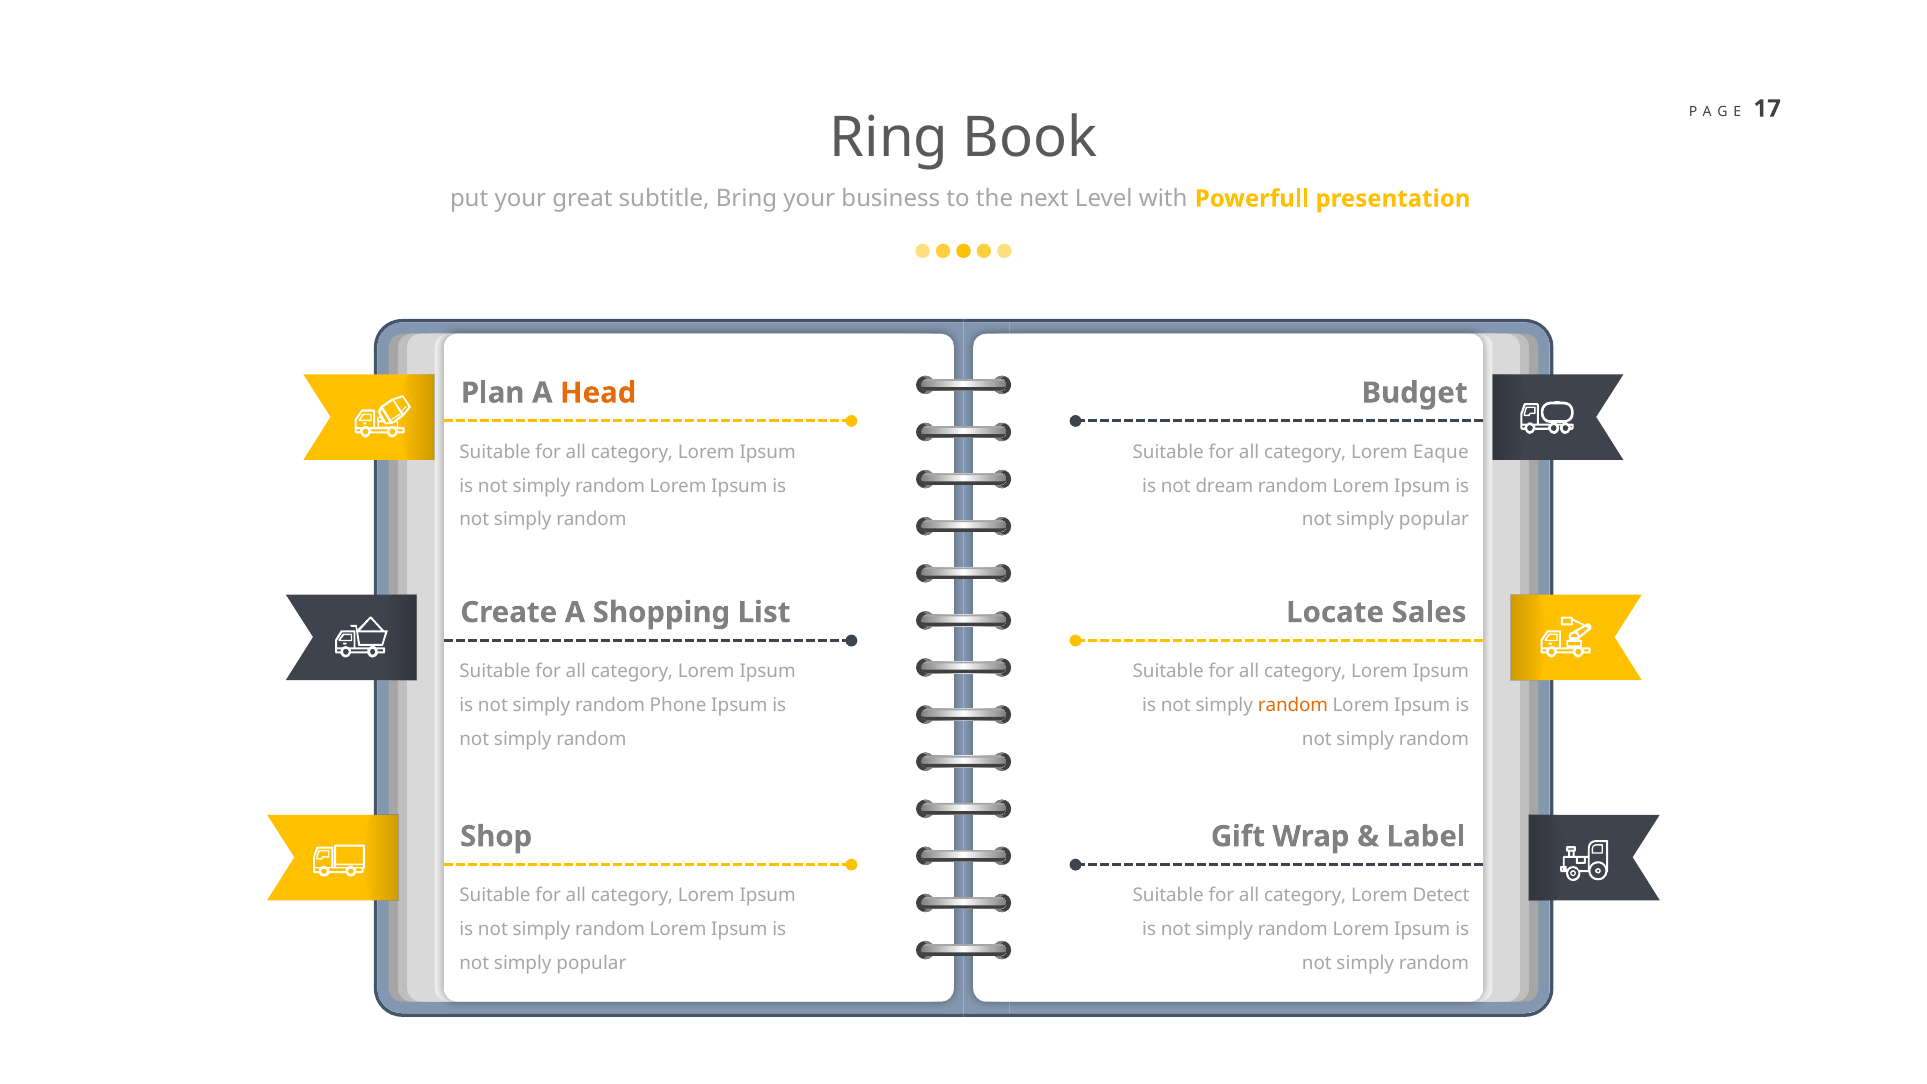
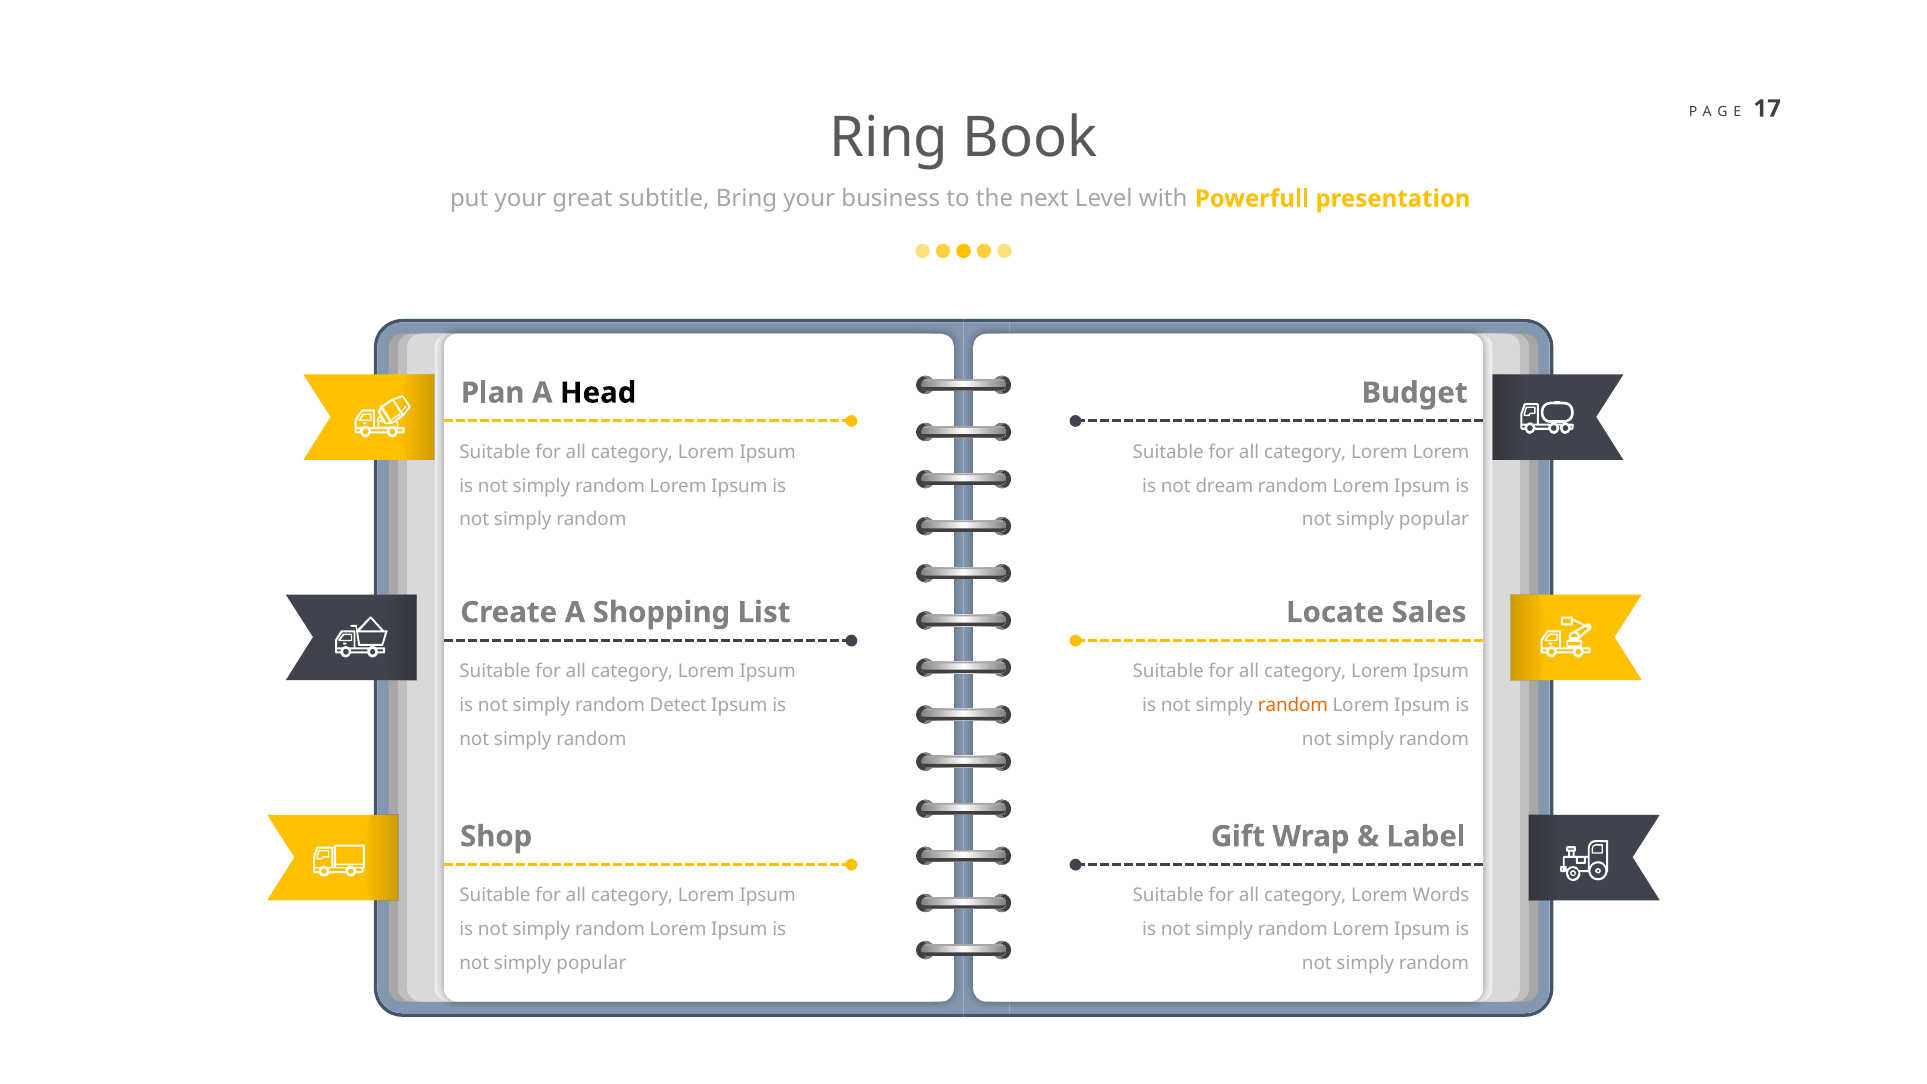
Head colour: orange -> black (598, 393)
Lorem Eaque: Eaque -> Lorem (1441, 452)
Phone: Phone -> Detect (678, 705)
Detect: Detect -> Words (1441, 896)
